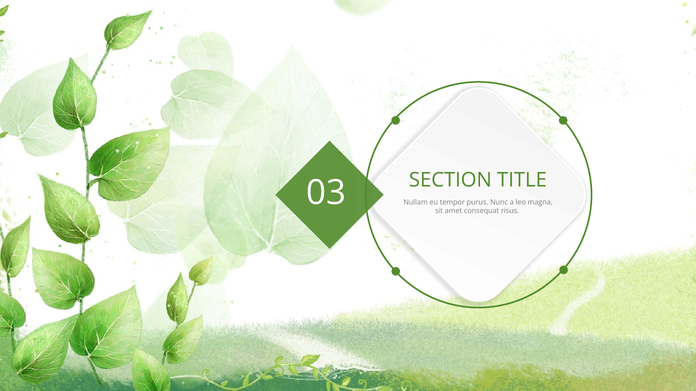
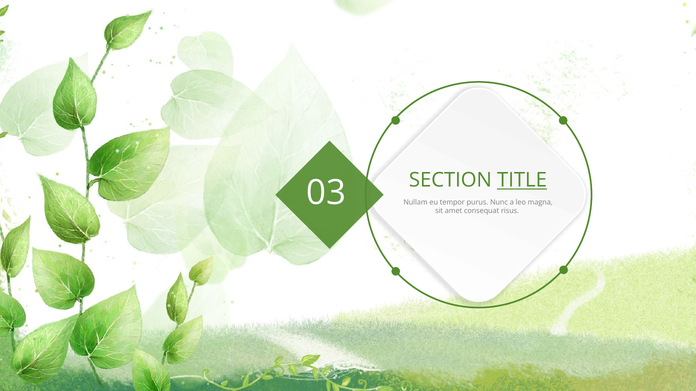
TITLE underline: none -> present (522, 180)
